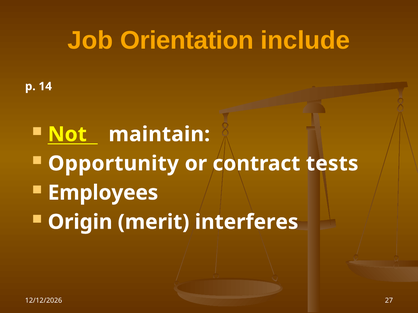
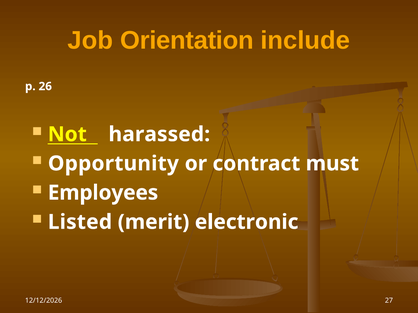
14: 14 -> 26 (45, 86)
maintain: maintain -> harassed (159, 135)
tests: tests -> must (332, 164)
Origin: Origin -> Listed (80, 222)
interferes: interferes -> electronic (247, 222)
